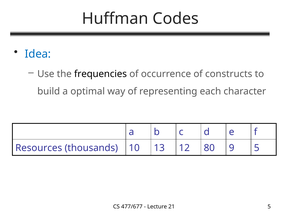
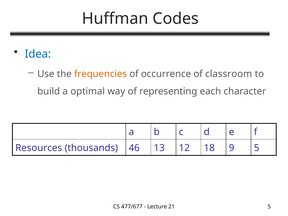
frequencies colour: black -> orange (101, 74)
constructs: constructs -> classroom (229, 74)
10: 10 -> 46 (134, 148)
80: 80 -> 18 (209, 148)
